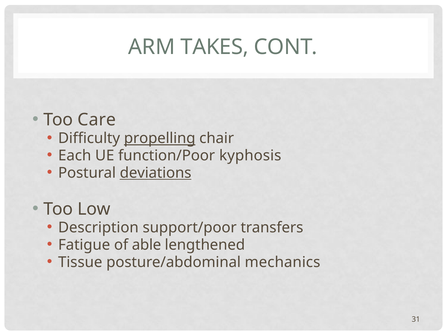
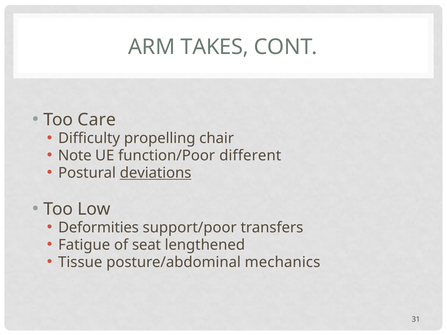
propelling underline: present -> none (160, 138)
Each: Each -> Note (75, 156)
kyphosis: kyphosis -> different (250, 156)
Description: Description -> Deformities (98, 228)
able: able -> seat (147, 245)
